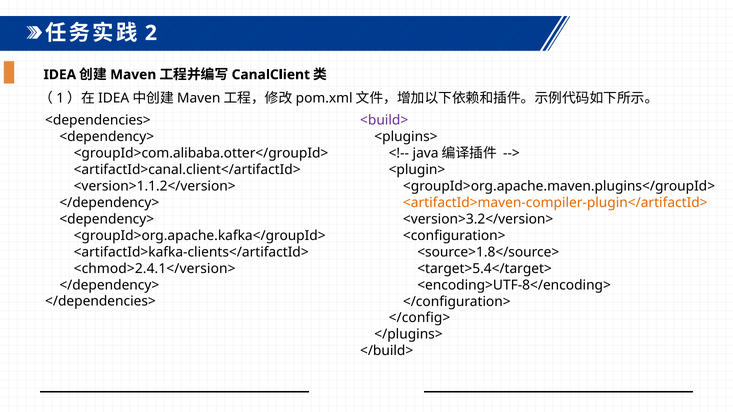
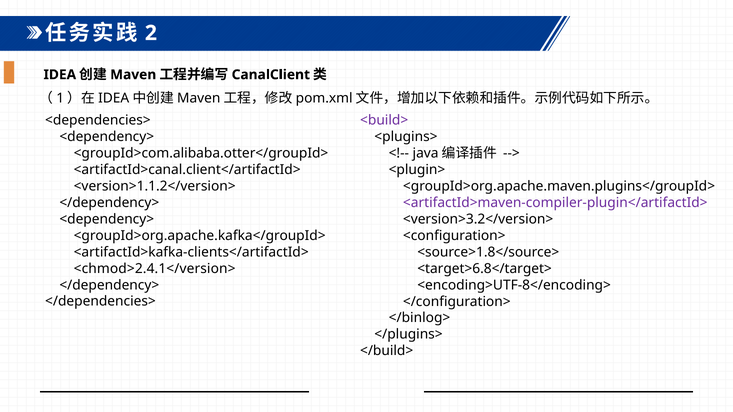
<artifactId>maven-compiler-plugin</artifactId> colour: orange -> purple (555, 203)
<target>5.4</target>: <target>5.4</target> -> <target>6.8</target> (485, 269)
</config>: </config> -> </binlog> (420, 318)
